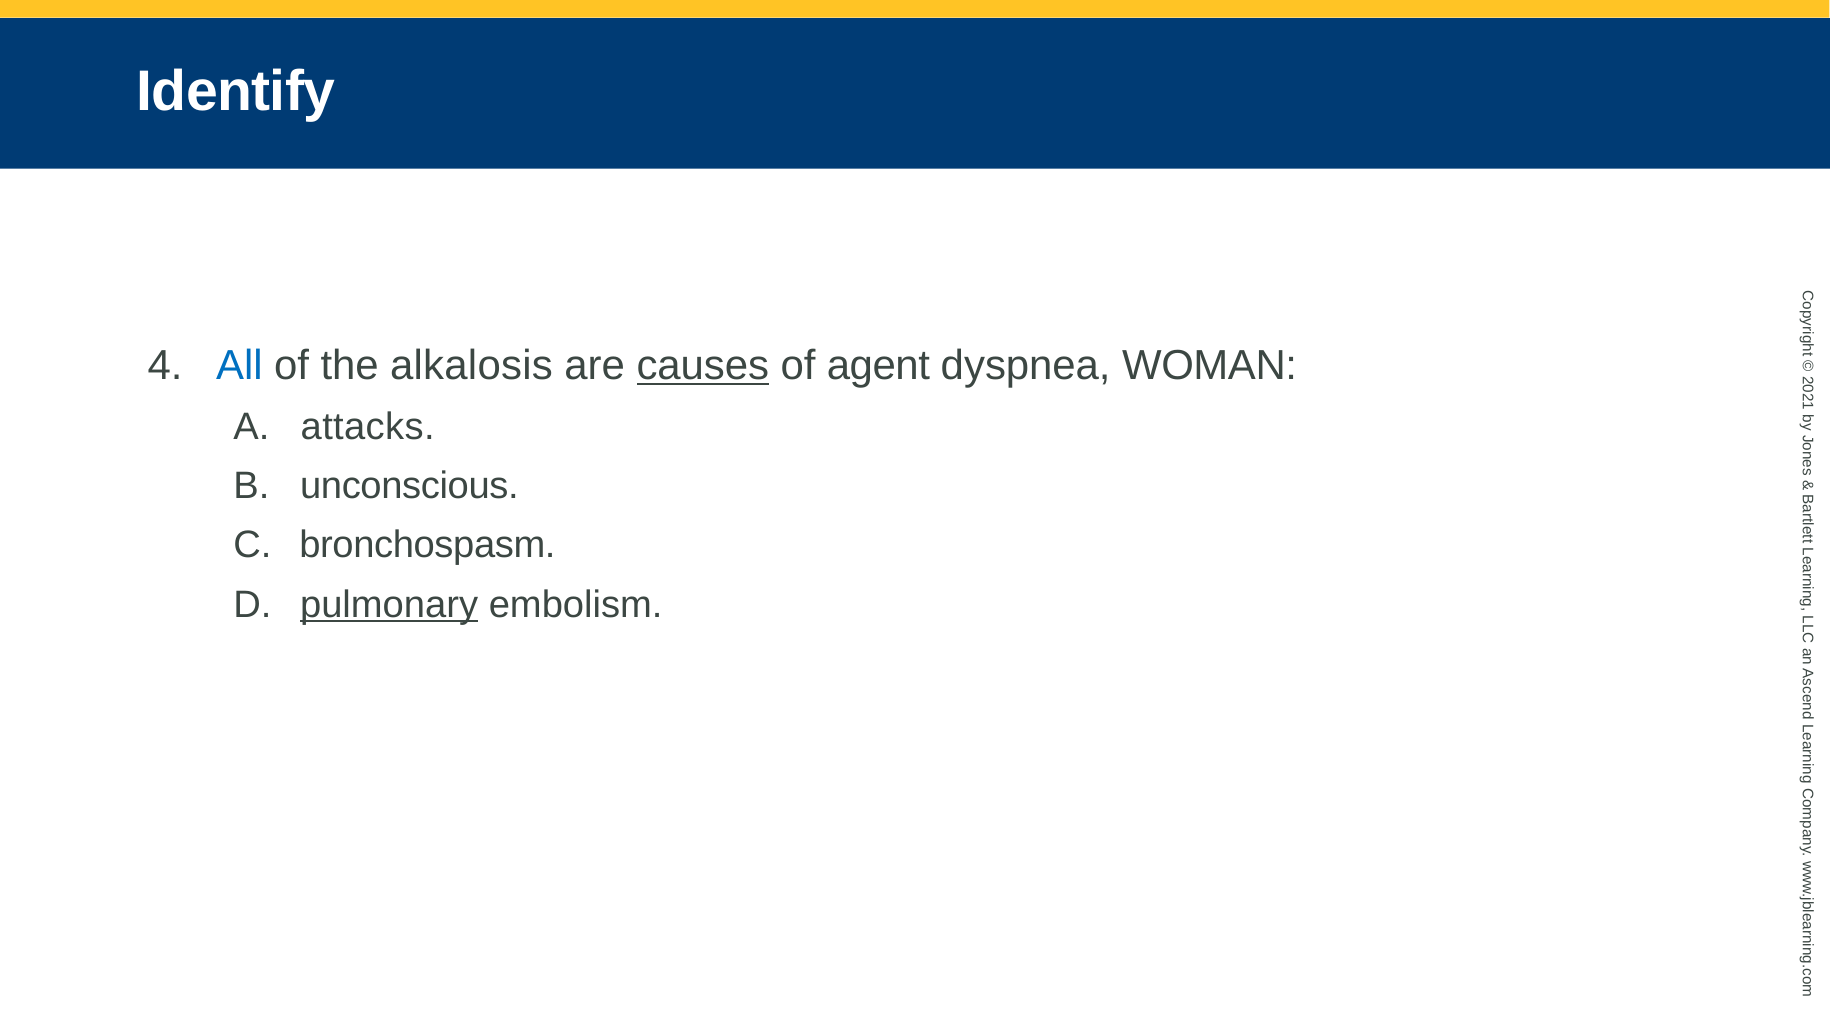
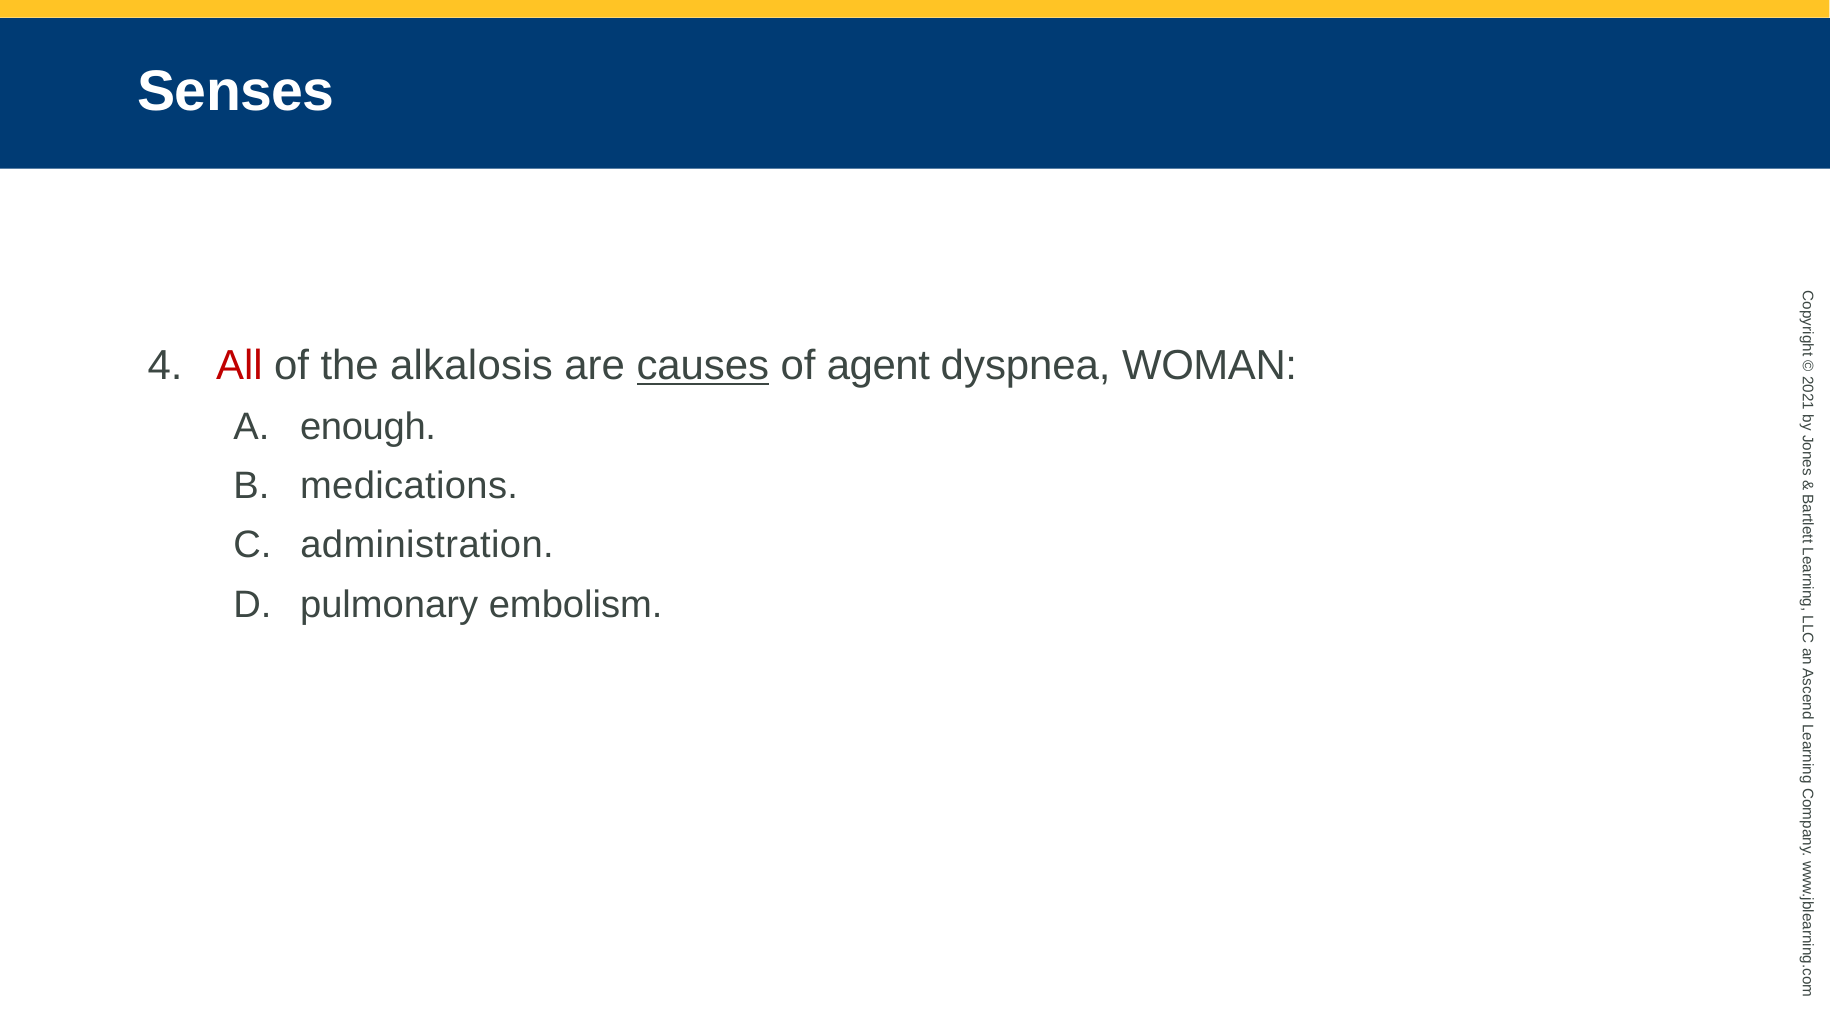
Identify: Identify -> Senses (236, 92)
All colour: blue -> red (239, 366)
attacks: attacks -> enough (368, 427)
unconscious: unconscious -> medications (409, 486)
bronchospasm: bronchospasm -> administration (427, 545)
pulmonary underline: present -> none (389, 604)
